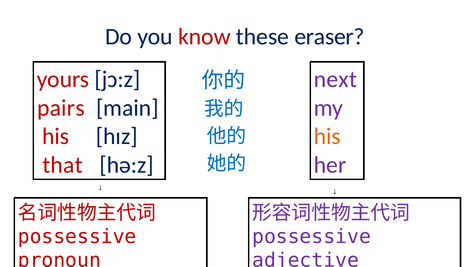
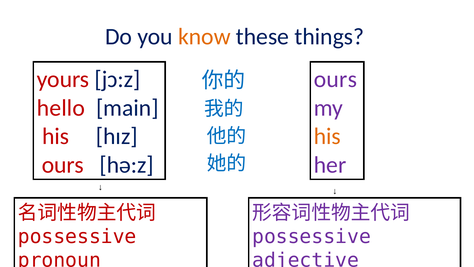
know colour: red -> orange (204, 37)
eraser: eraser -> things (329, 37)
next: next -> ours (335, 79)
pairs: pairs -> hello (61, 108)
that: that -> ours (63, 165)
